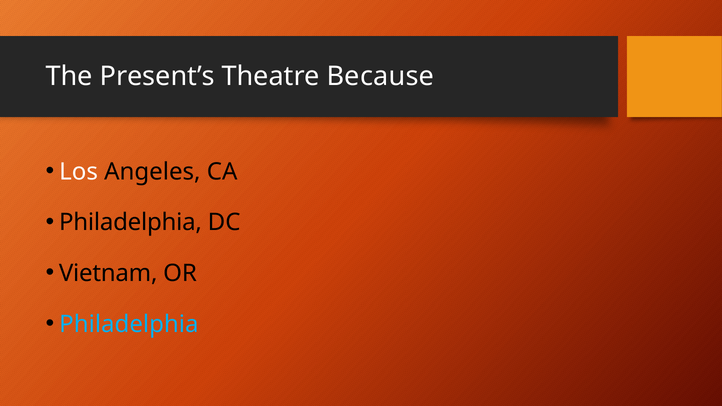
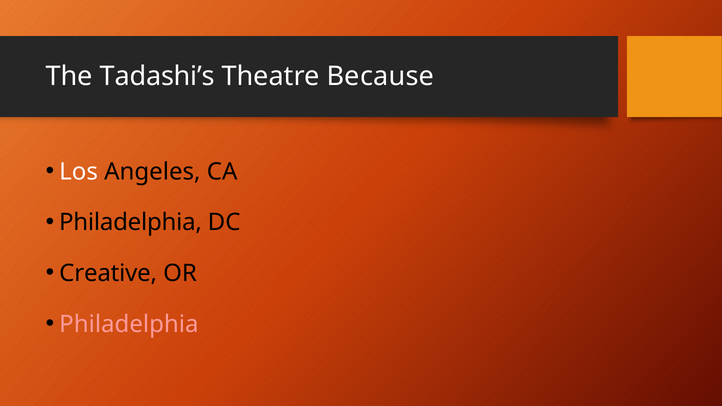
Present’s: Present’s -> Tadashi’s (157, 76)
Vietnam: Vietnam -> Creative (108, 273)
Philadelphia colour: light blue -> pink (129, 324)
